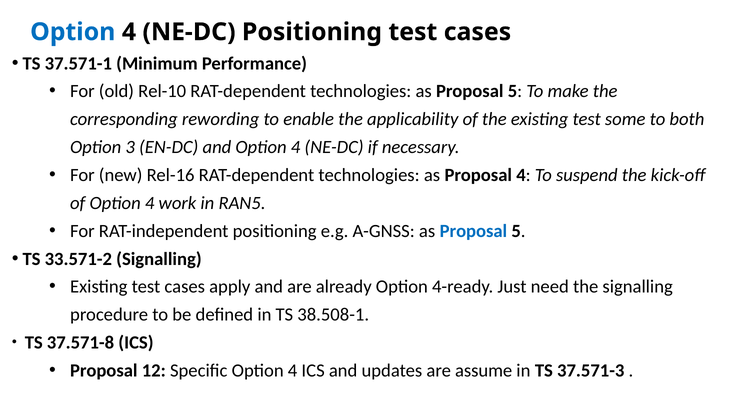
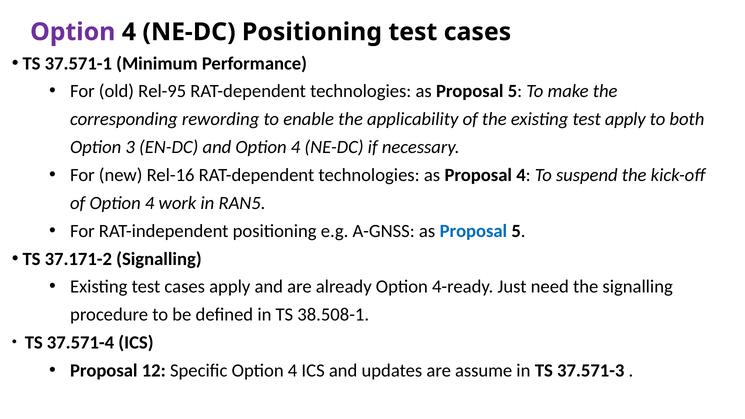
Option colour: blue -> purple (73, 32)
Rel-10: Rel-10 -> Rel-95 (162, 91)
test some: some -> apply (625, 119)
33.571-2: 33.571-2 -> 37.171-2 (78, 259)
37.571-8: 37.571-8 -> 37.571-4 (80, 343)
